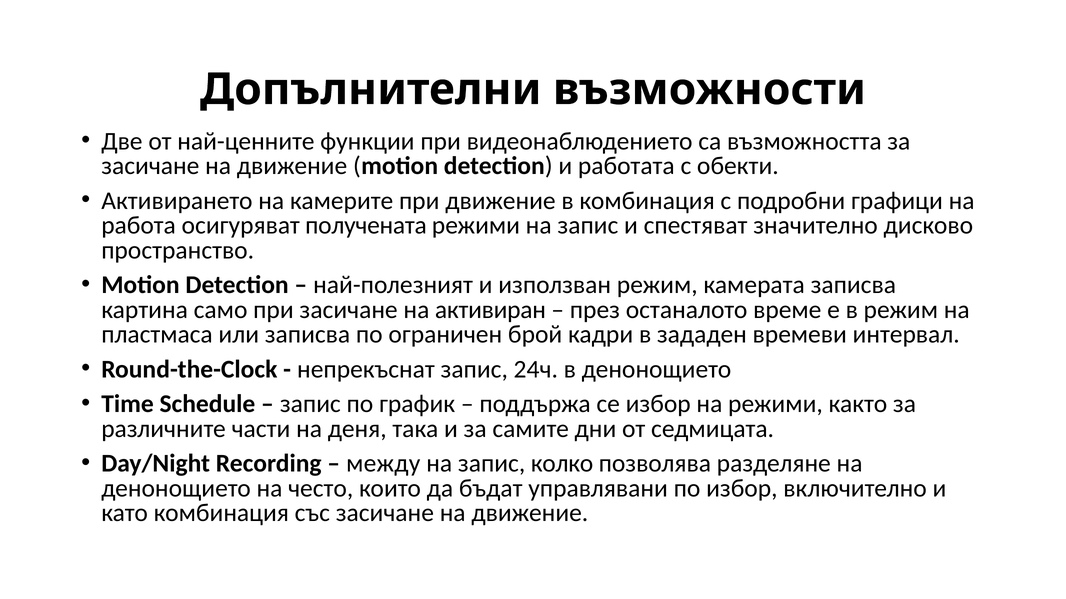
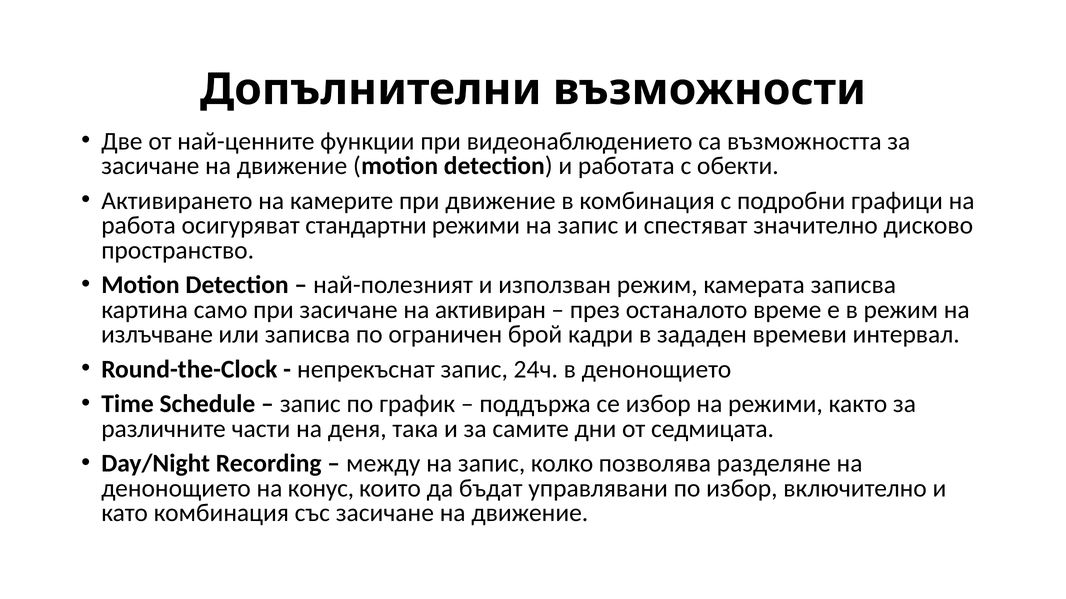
получената: получената -> стандартни (366, 226)
пластмаса: пластмаса -> излъчване (157, 335)
често: често -> конус (321, 489)
